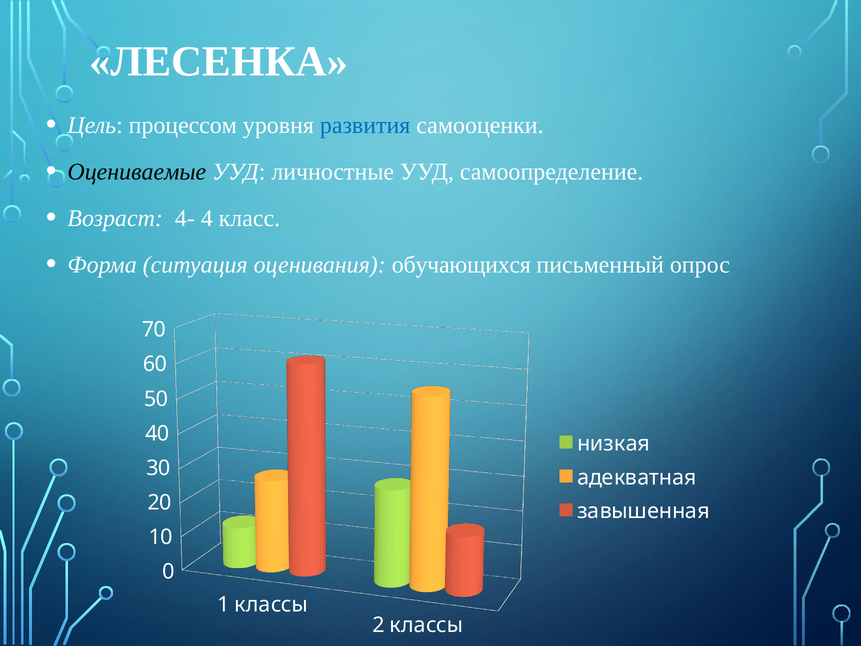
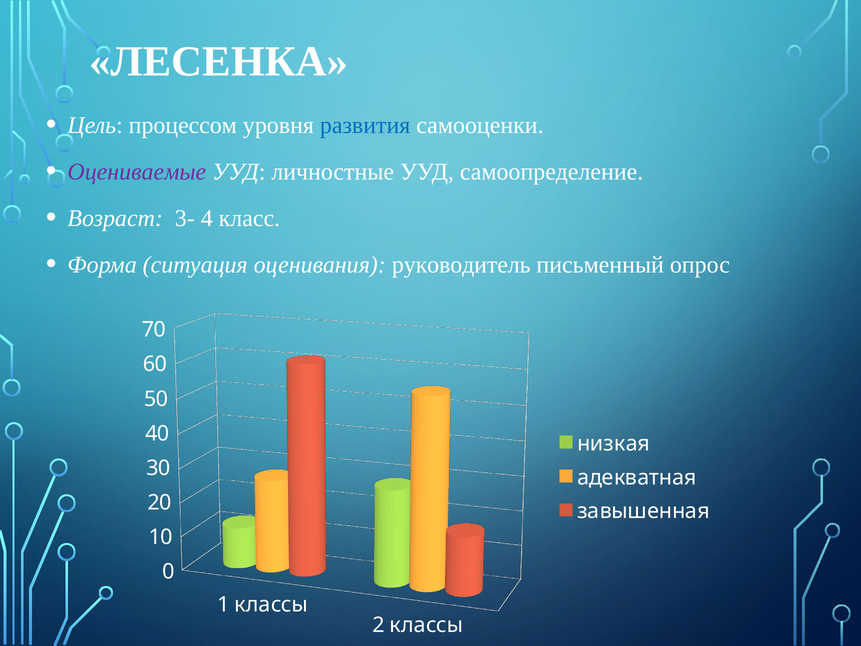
Оцениваемые colour: black -> purple (137, 172)
4-: 4- -> 3- (185, 218)
обучающихся: обучающихся -> руководитель (461, 265)
